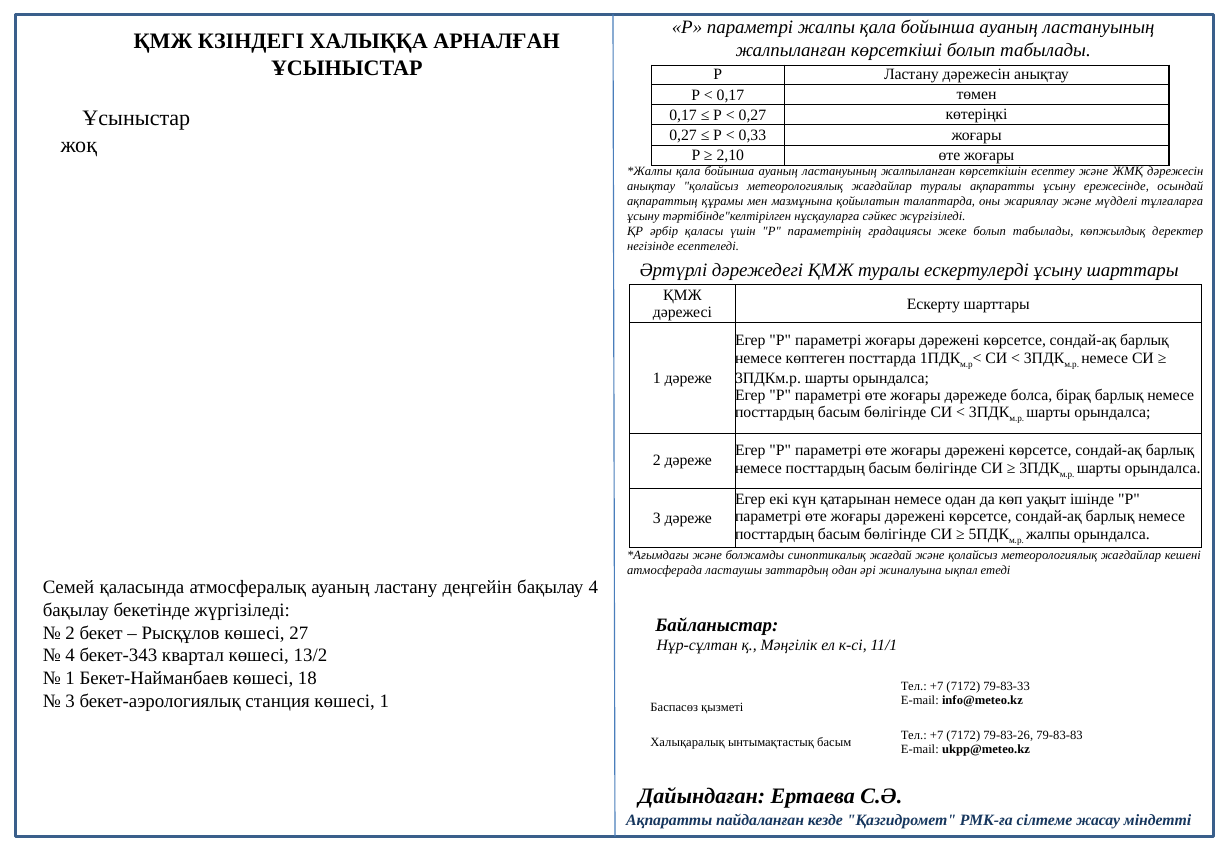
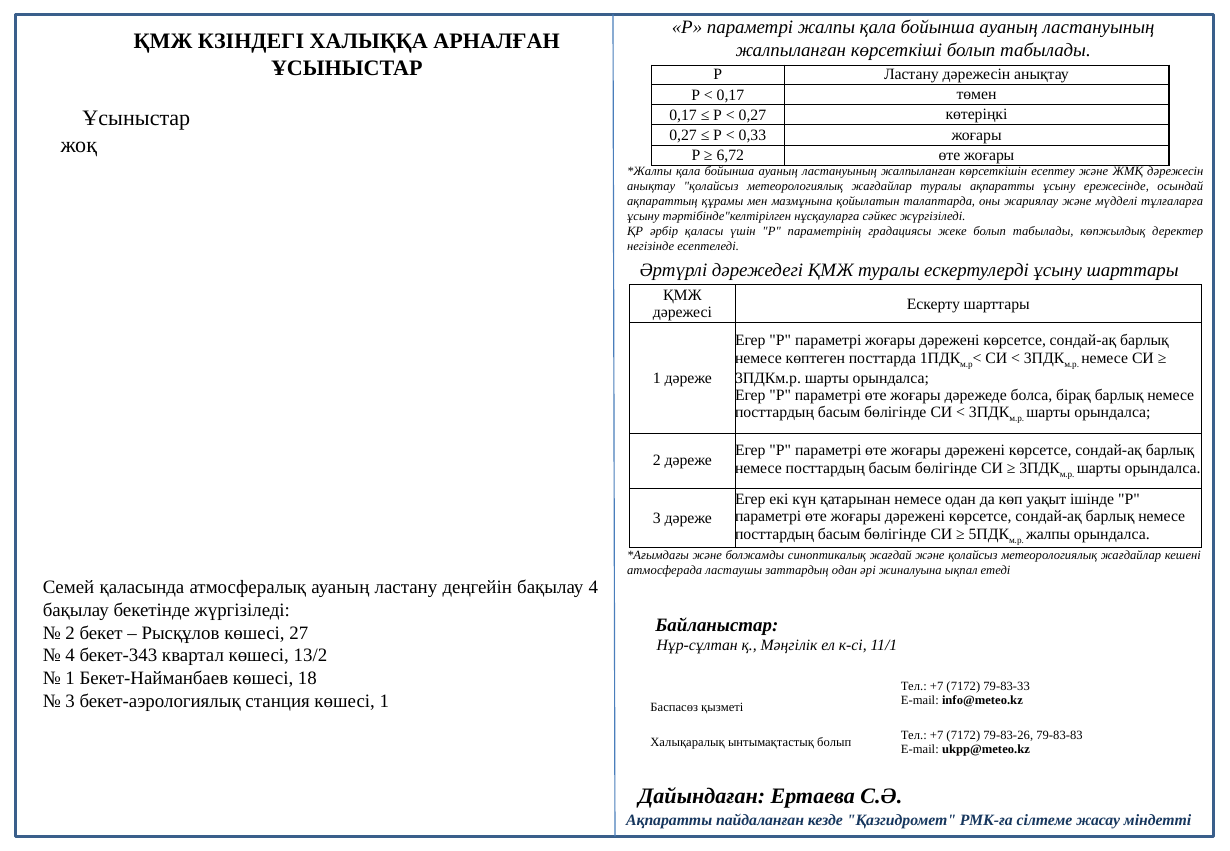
2,10: 2,10 -> 6,72 (730, 156)
ынтымақтастық басым: басым -> болып (834, 743)
